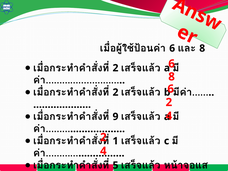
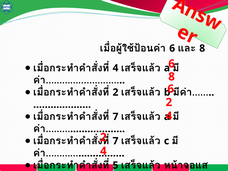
2: 2 -> 4 (115, 68)
9: 9 -> 7 (115, 117)
1: 1 -> 7 (115, 141)
